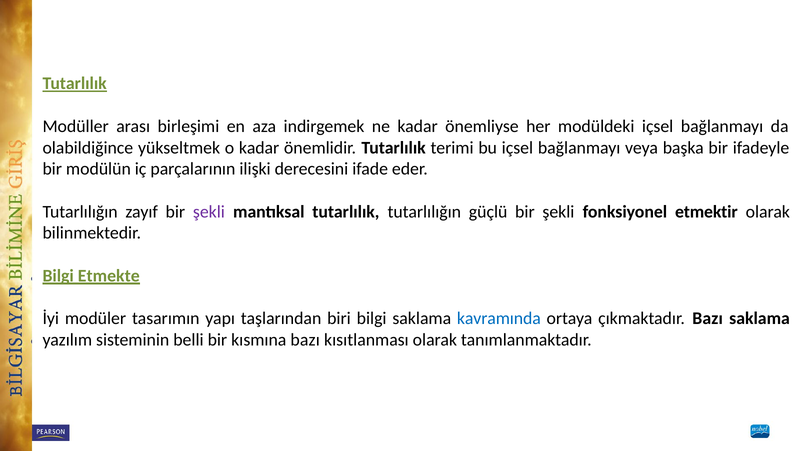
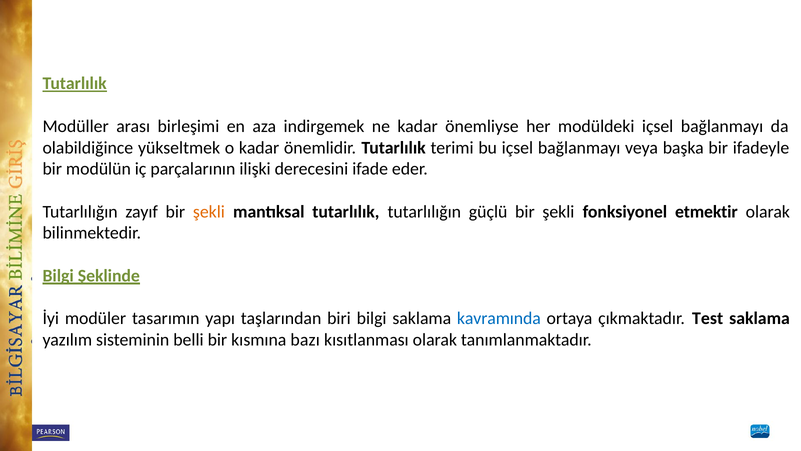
şekli colour: purple -> orange (209, 212)
Etmekte: Etmekte -> Şeklinde (109, 276)
çıkmaktadır Bazı: Bazı -> Test (708, 318)
